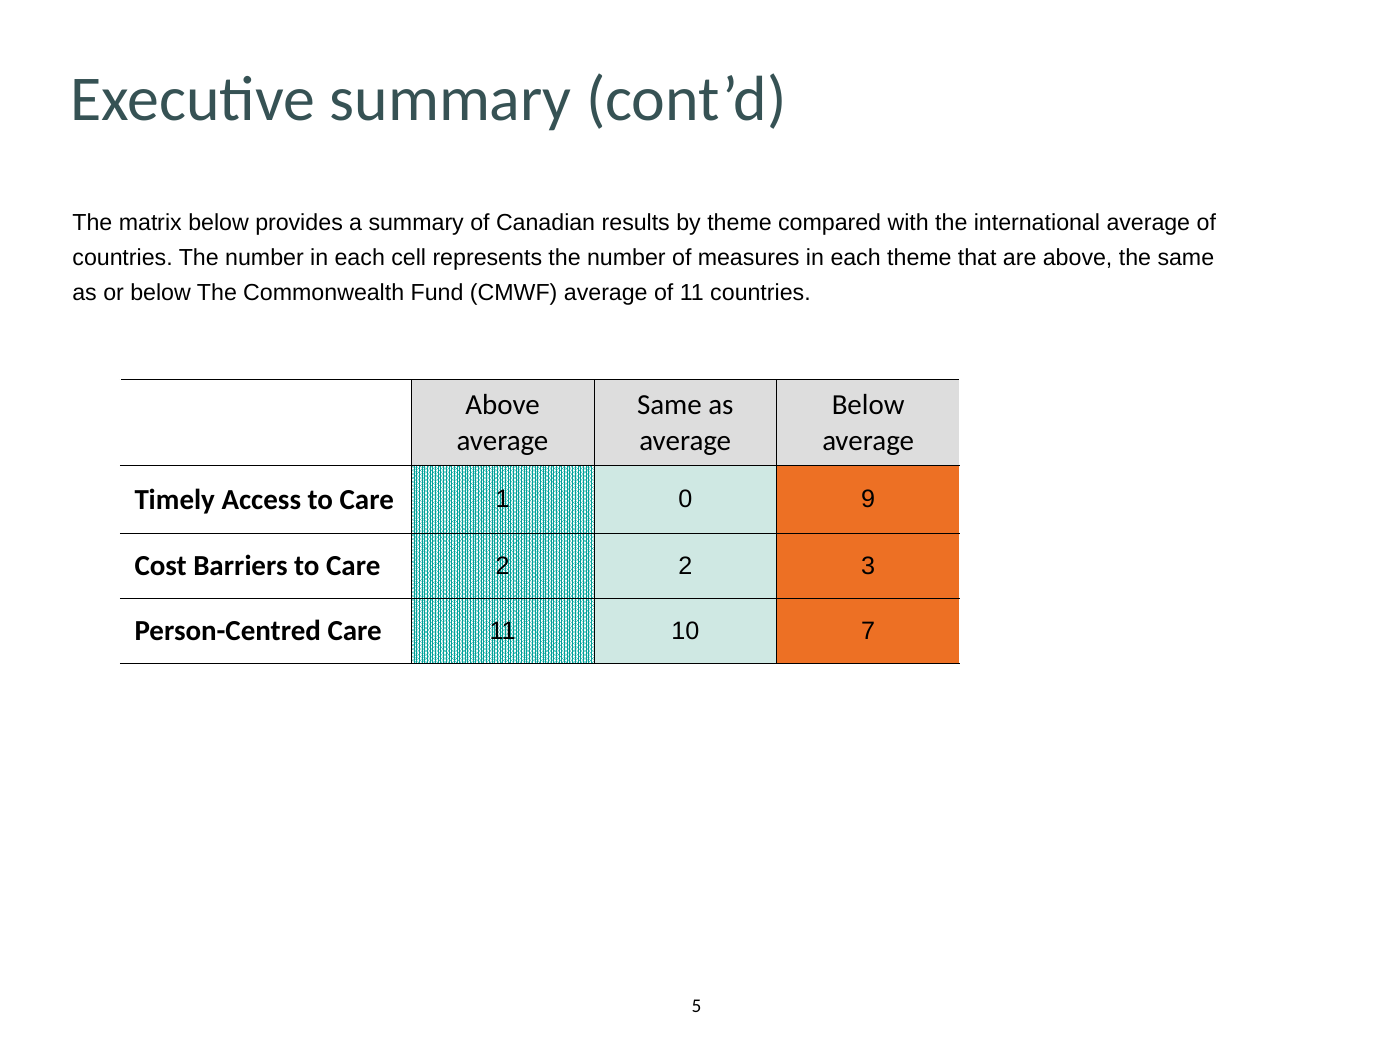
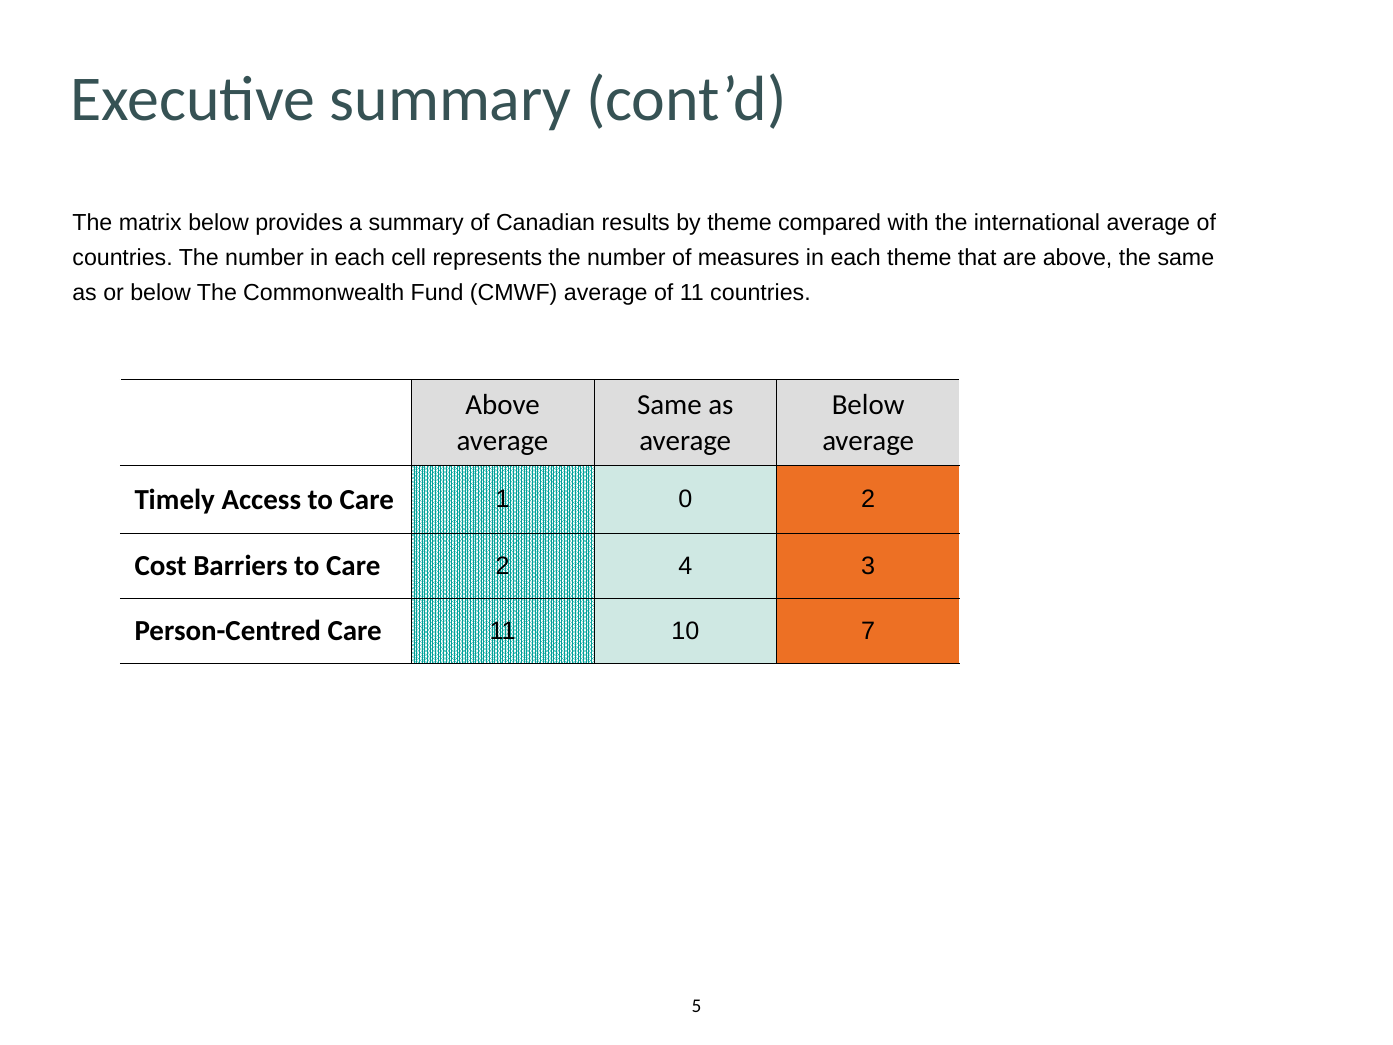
0 9: 9 -> 2 (868, 500)
2 2: 2 -> 4 (685, 566)
